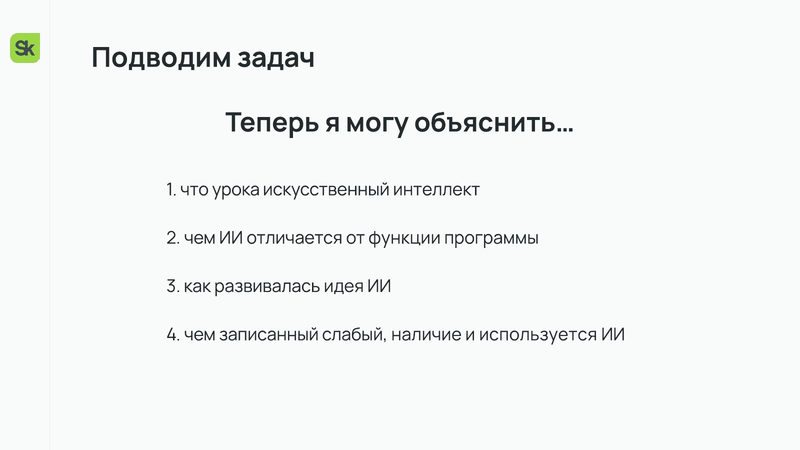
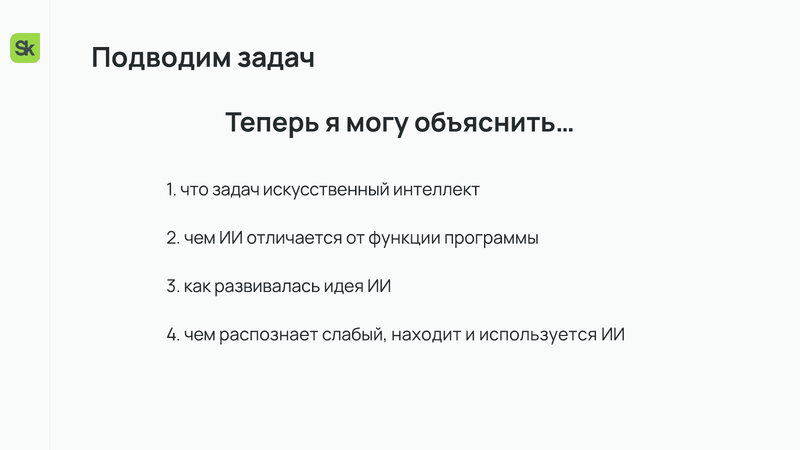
что урока: урока -> задач (236, 190)
записанный: записанный -> распознает (269, 335)
наличие: наличие -> находит (426, 335)
